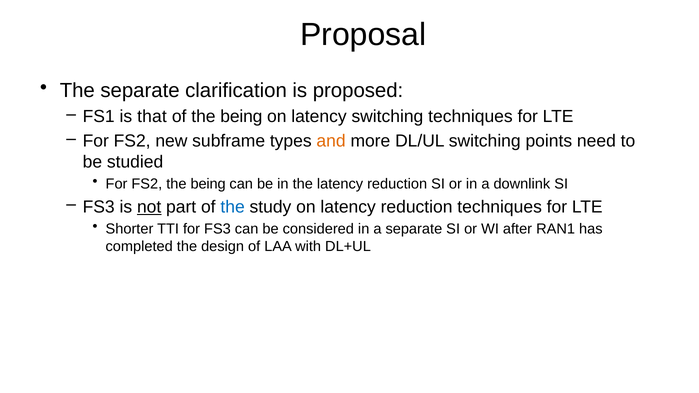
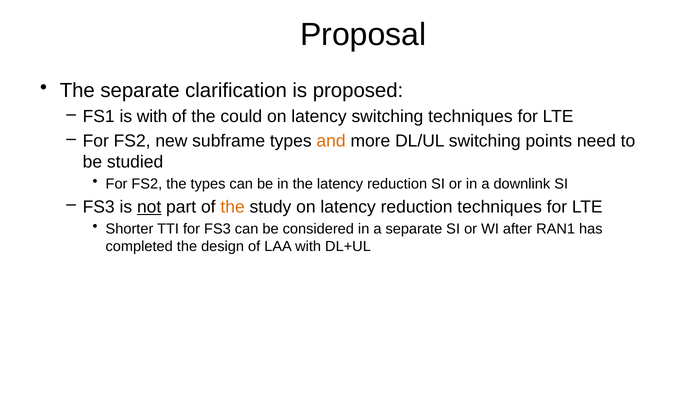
is that: that -> with (152, 117)
of the being: being -> could (241, 117)
FS2 the being: being -> types (208, 184)
the colour: blue -> orange (233, 207)
